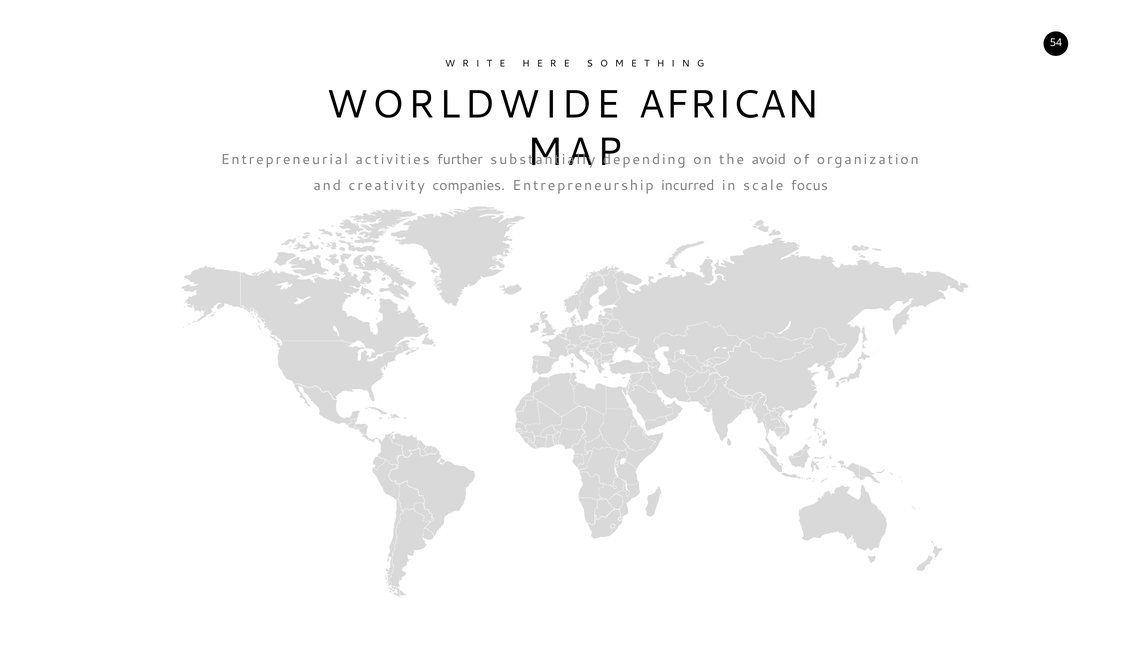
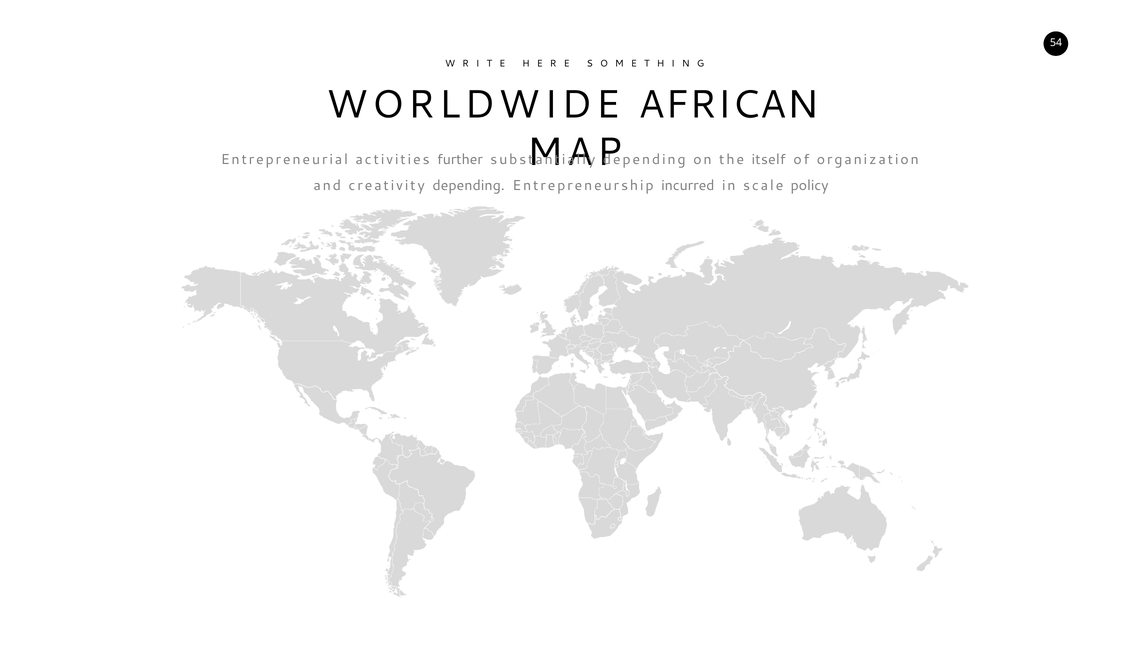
avoid: avoid -> itself (769, 160)
creativity companies: companies -> depending (469, 185)
focus: focus -> policy (810, 185)
